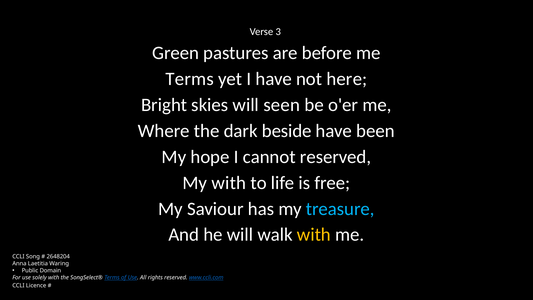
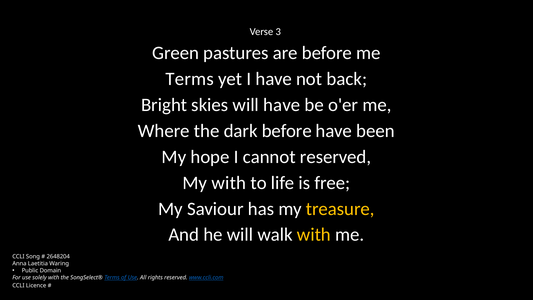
here: here -> back (347, 79)
will seen: seen -> have (282, 105)
dark beside: beside -> before (287, 131)
treasure colour: light blue -> yellow (340, 209)
